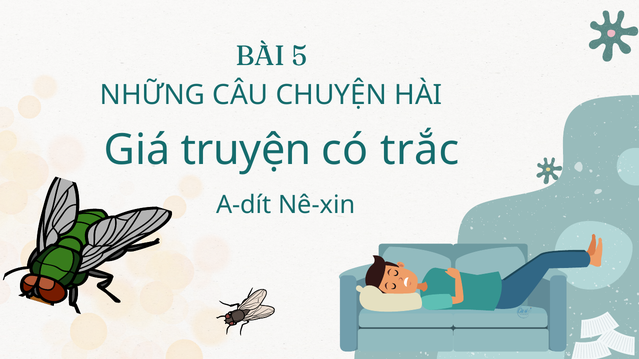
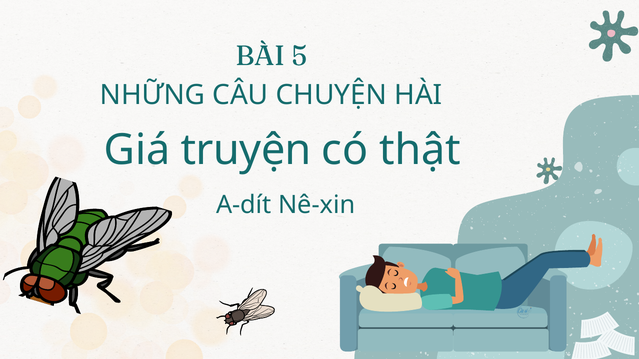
trắc: trắc -> thật (420, 150)
